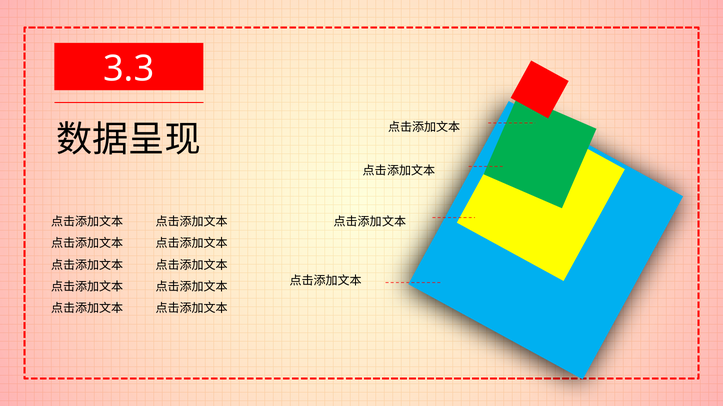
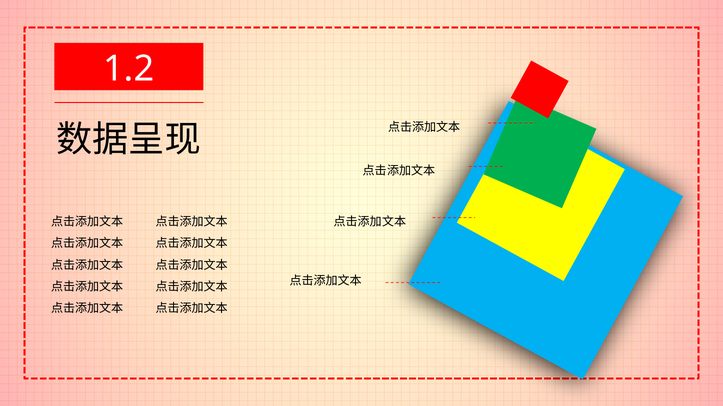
3.3: 3.3 -> 1.2 (129, 69)
